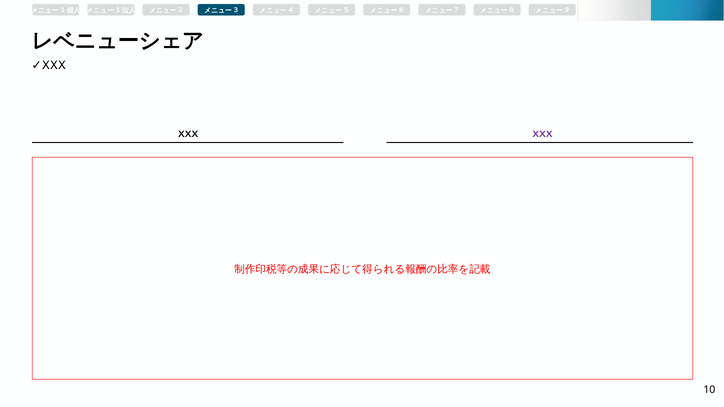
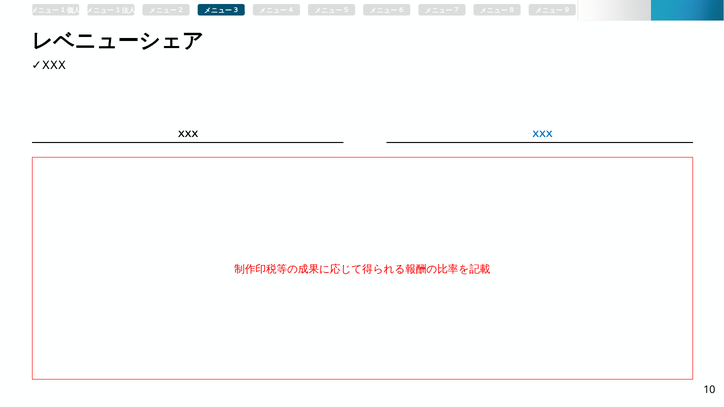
XXX colour: purple -> blue (542, 134)
